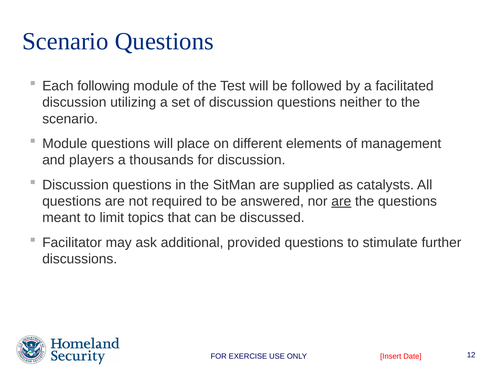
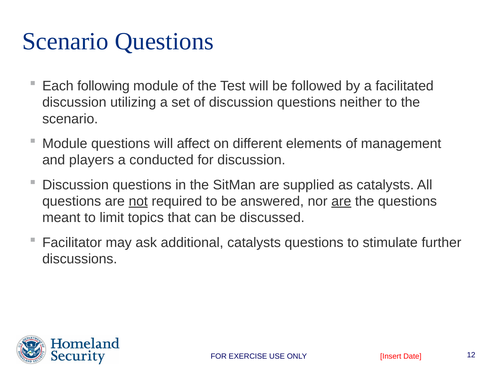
place: place -> affect (193, 144)
thousands: thousands -> conducted (161, 160)
not underline: none -> present (138, 201)
additional provided: provided -> catalysts (254, 243)
